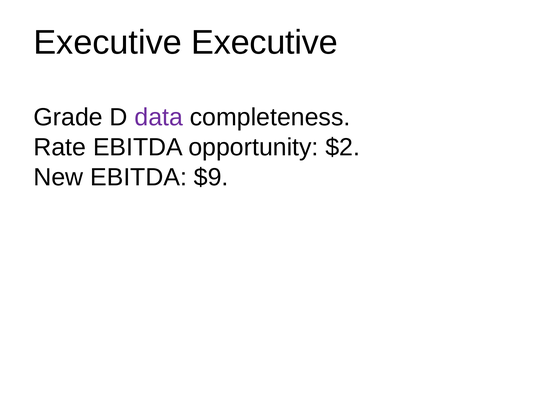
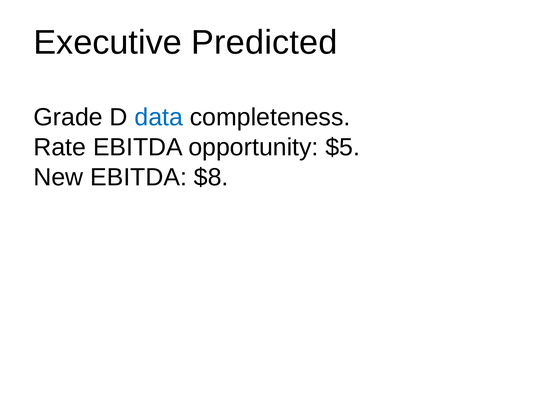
Executive Executive: Executive -> Predicted (264, 43)
data colour: purple -> blue (159, 117)
$2: $2 -> $5 (343, 147)
$9: $9 -> $8 (211, 177)
